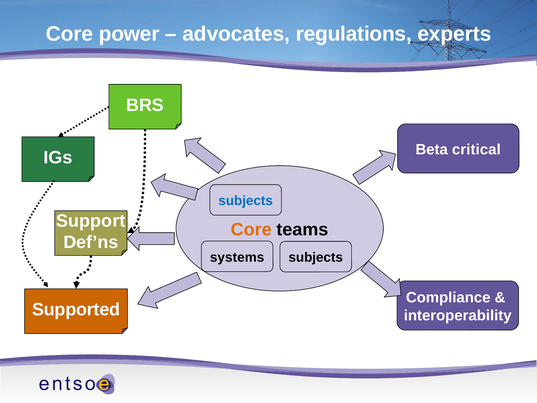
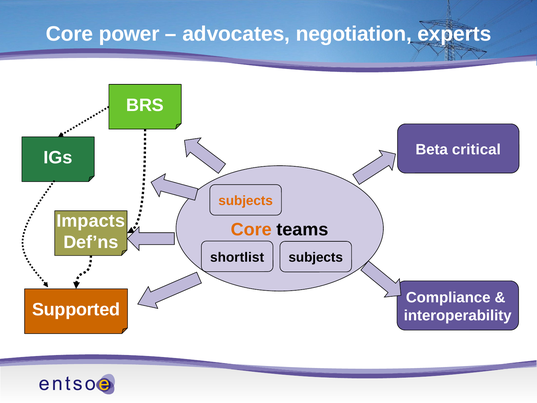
regulations: regulations -> negotiation (354, 34)
subjects colour: blue -> orange (246, 201)
Support: Support -> Impacts (91, 221)
systems: systems -> shortlist (237, 257)
